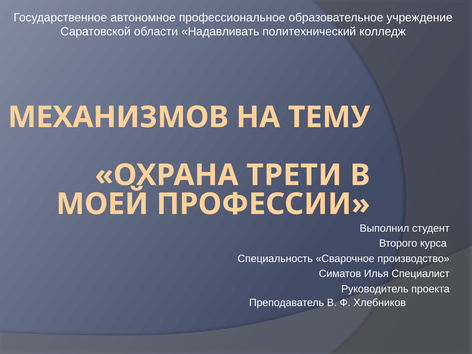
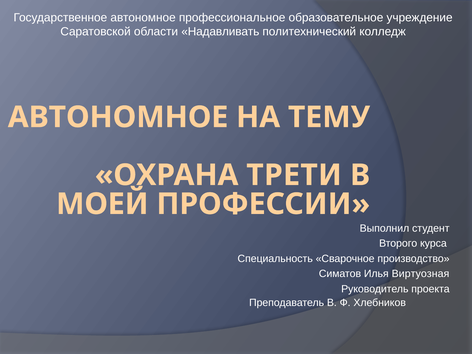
МЕХАНИЗМОВ: МЕХАНИЗМОВ -> АВТОНОМНОЕ (118, 117)
Специалист: Специалист -> Виртуозная (421, 274)
